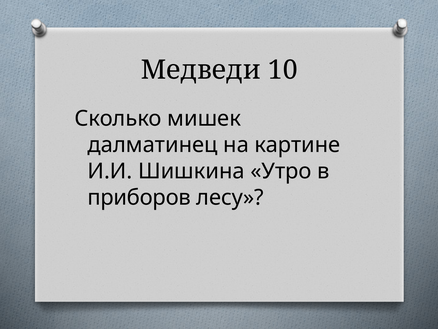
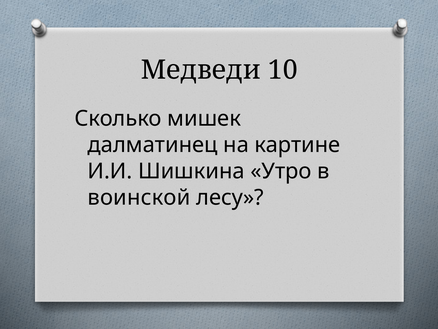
приборов: приборов -> воинской (139, 197)
